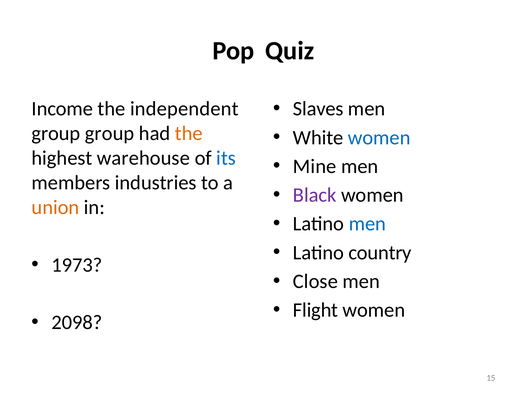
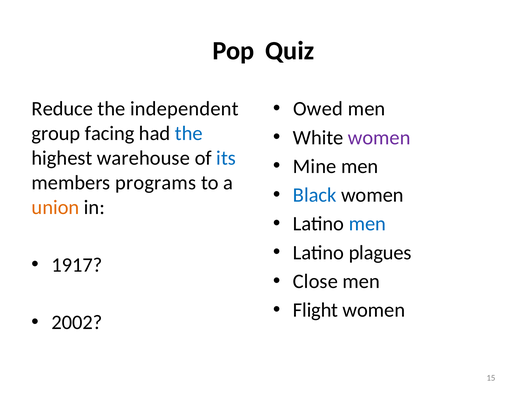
Slaves: Slaves -> Owed (318, 109)
Income: Income -> Reduce (62, 109)
group group: group -> facing (110, 133)
the colour: orange -> blue (189, 133)
women colour: blue -> purple (379, 137)
industries: industries -> programs (156, 182)
Black colour: purple -> blue (315, 195)
country: country -> plagues (380, 252)
1973: 1973 -> 1917 (77, 264)
2098: 2098 -> 2002 (77, 322)
